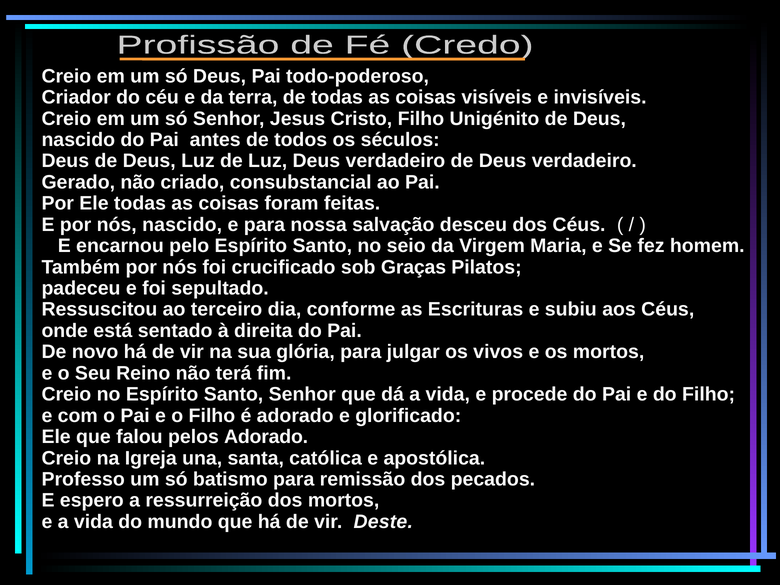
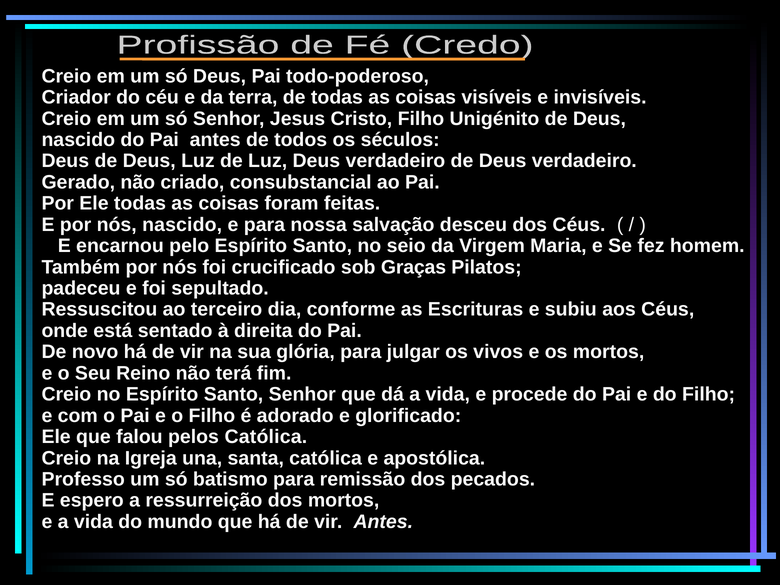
pelos Adorado: Adorado -> Católica (266, 437)
vir Deste: Deste -> Antes (383, 522)
